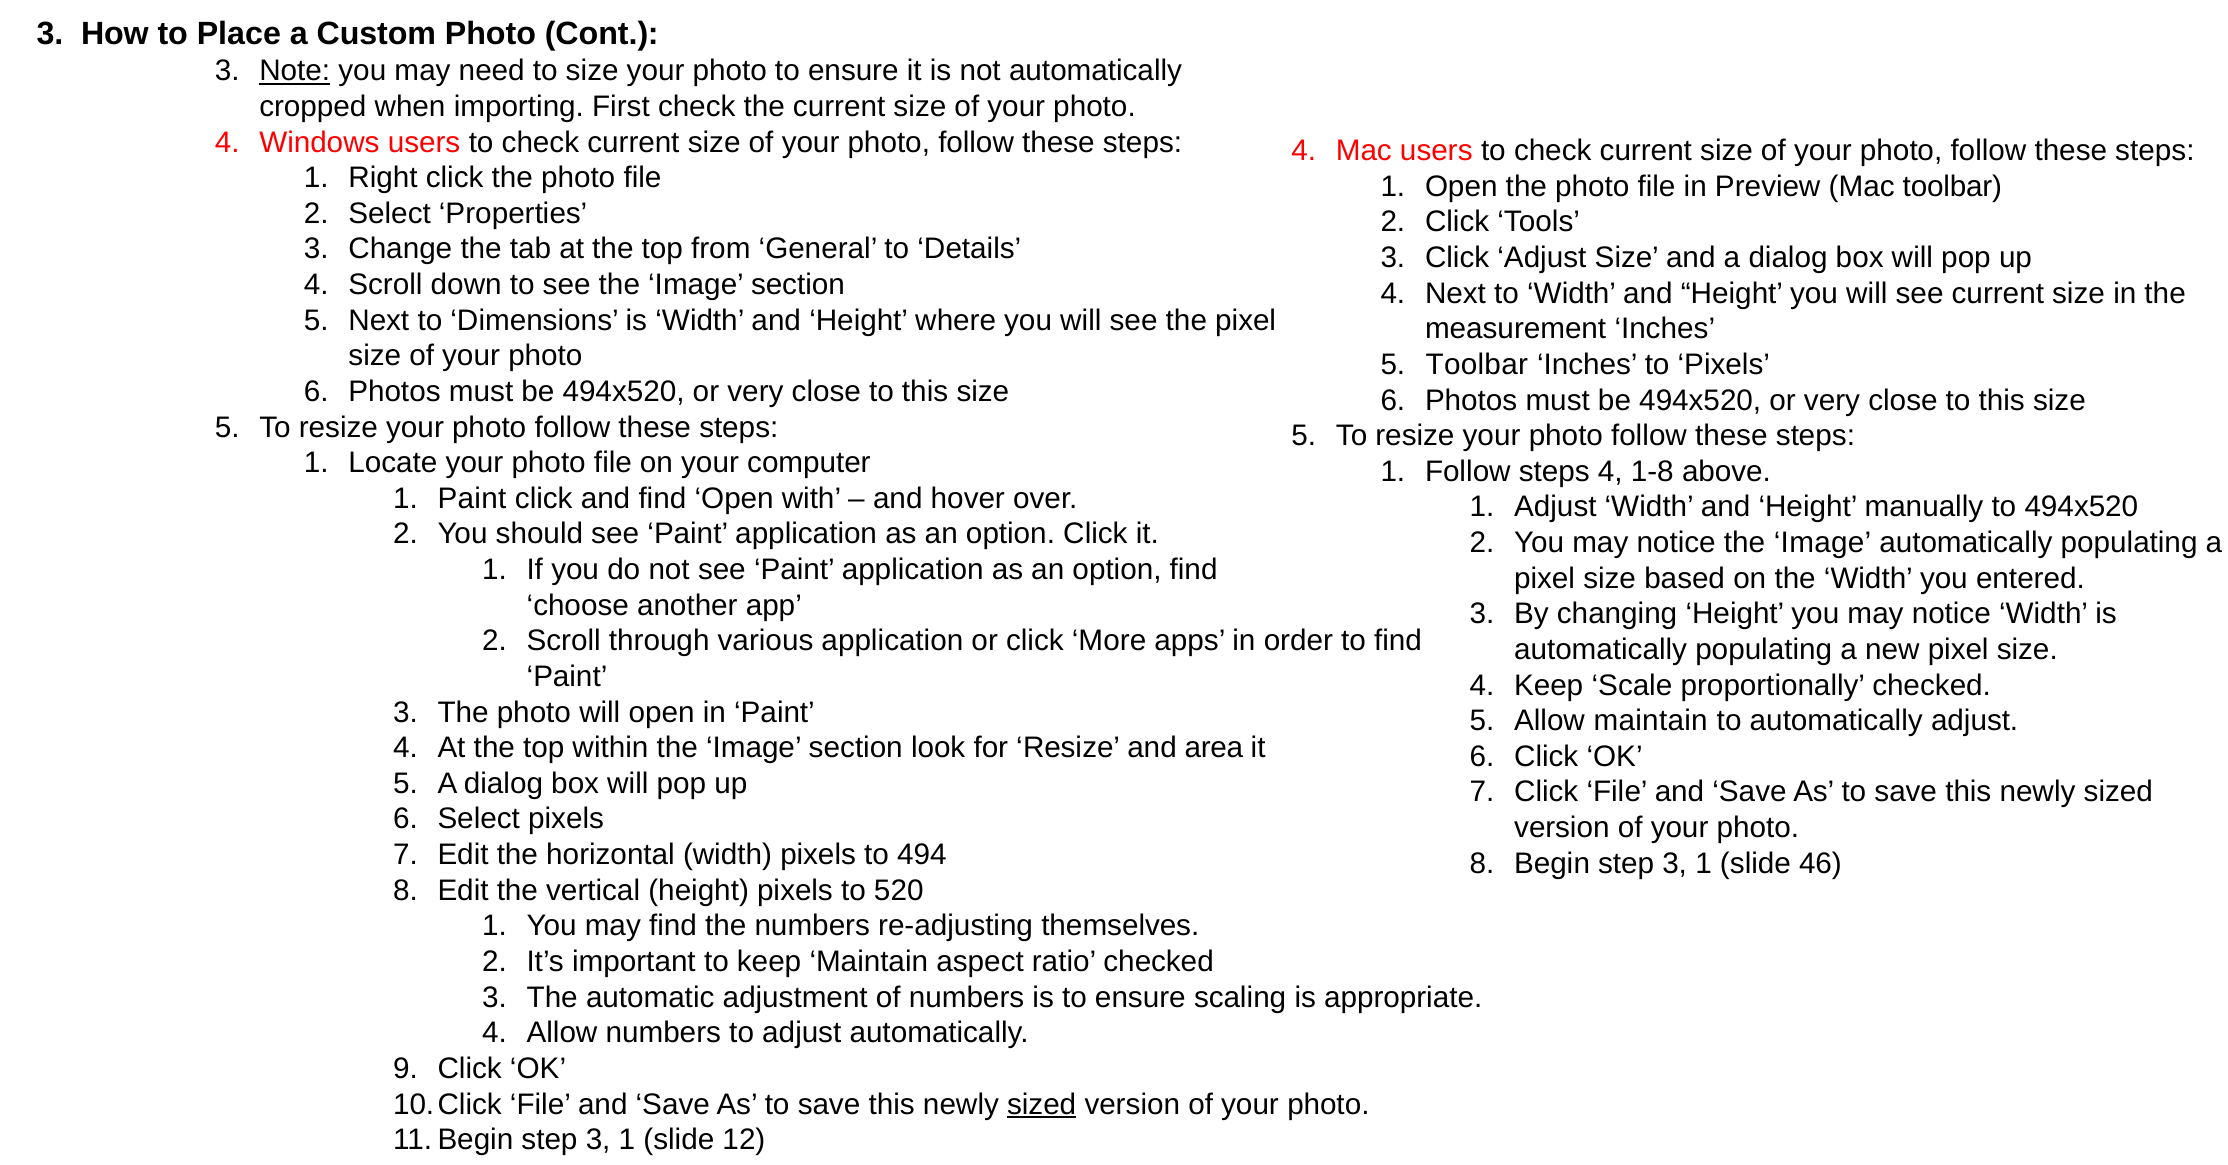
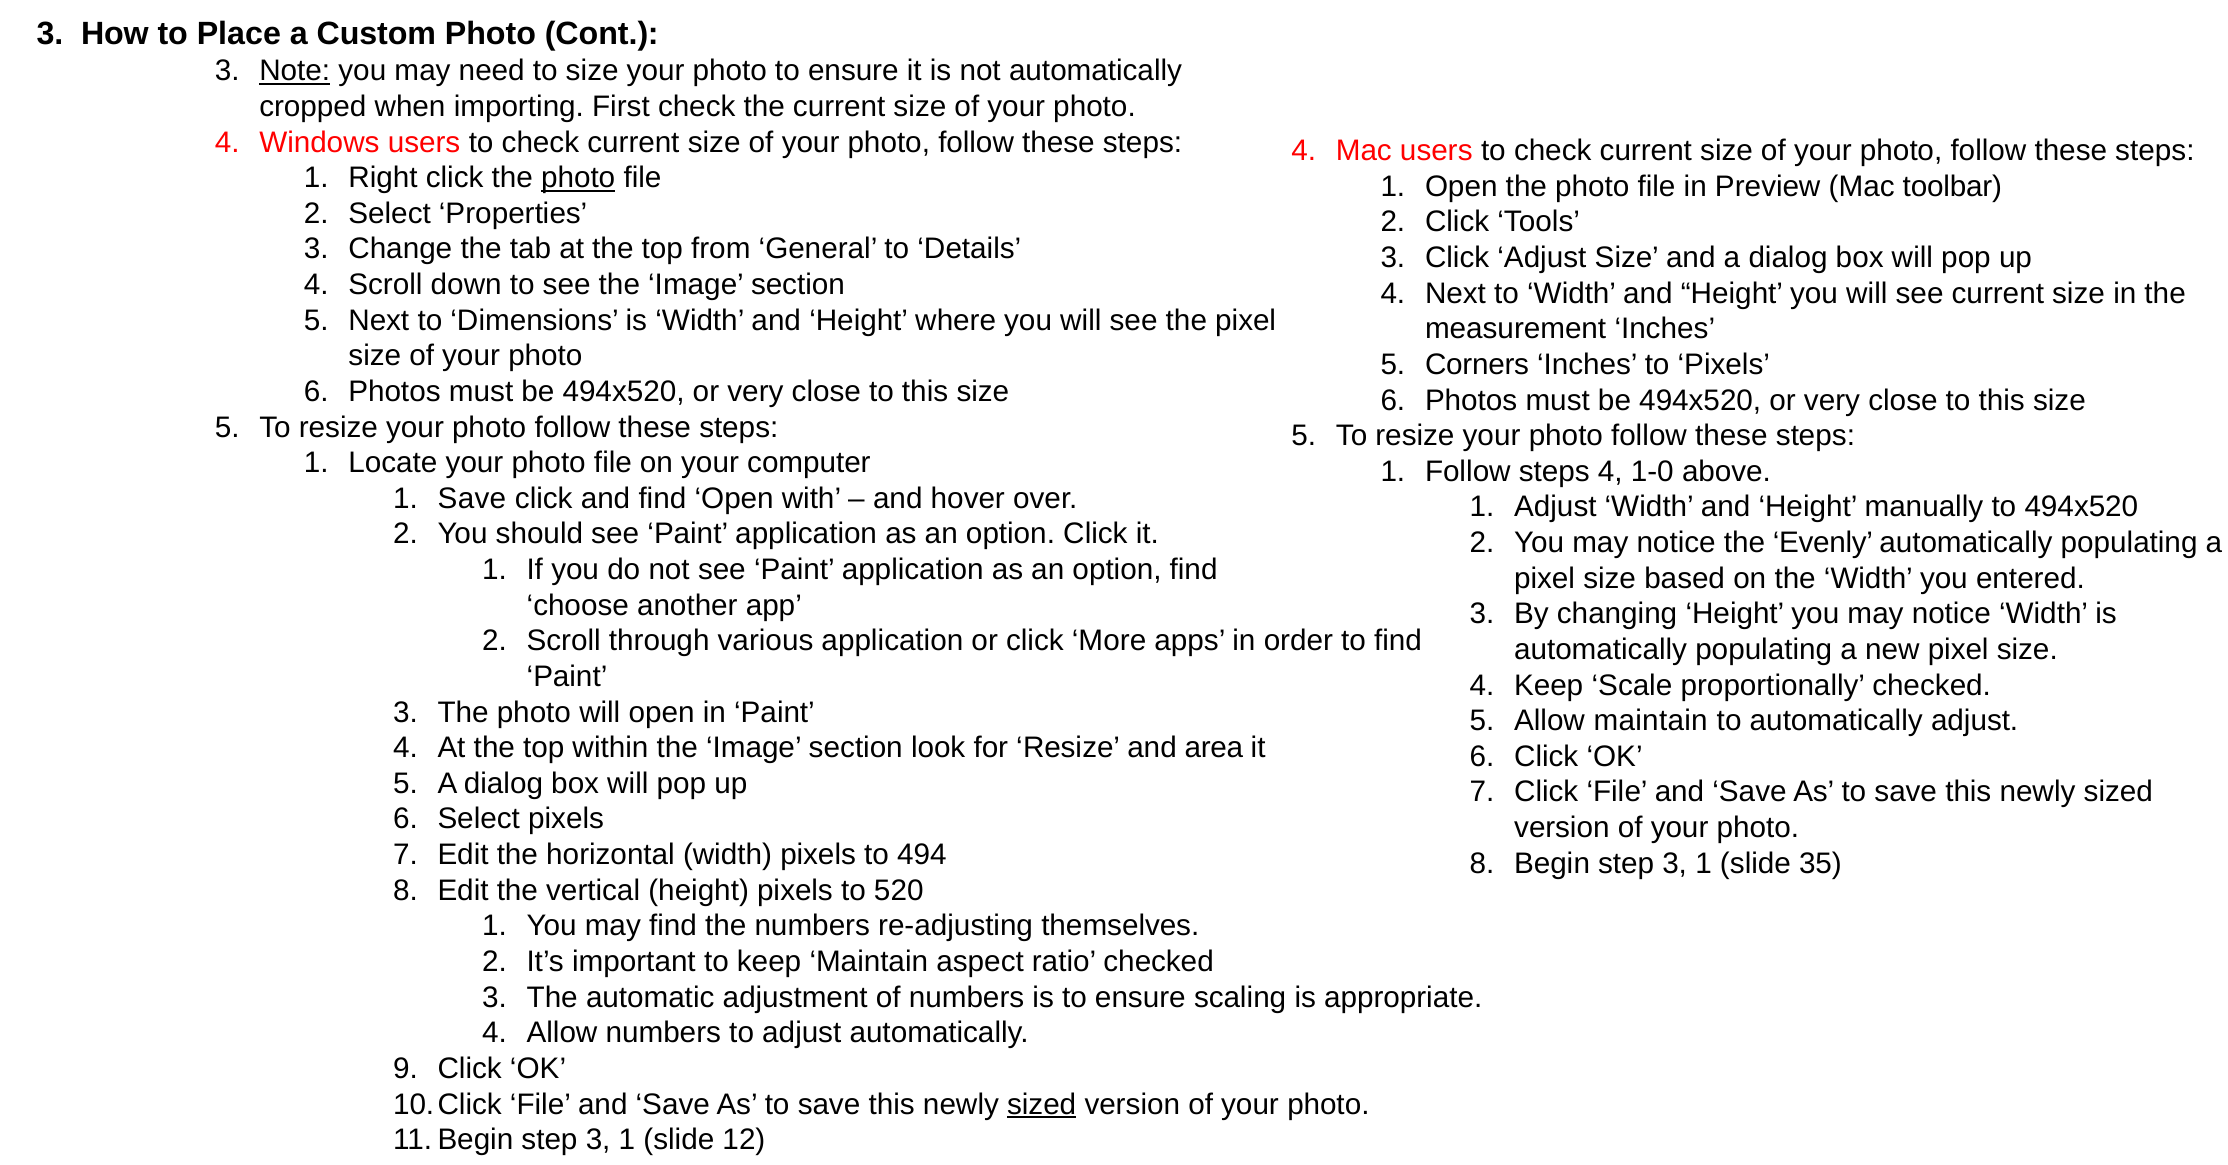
photo underline: none -> present (578, 178)
Toolbar: Toolbar -> Corners (1477, 365)
1-8: 1-8 -> 1-0 (1652, 472)
1 Paint: Paint -> Save (472, 499)
notice the Image: Image -> Evenly (1823, 543)
46: 46 -> 35 (1820, 864)
